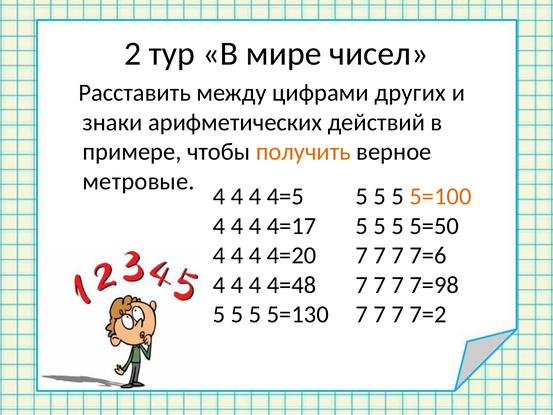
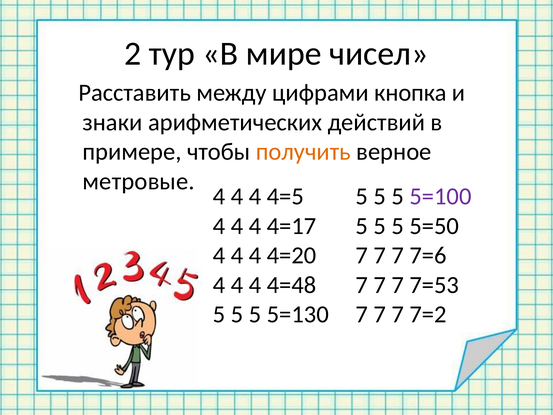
других: других -> кнопка (410, 93)
5=100 colour: orange -> purple (440, 196)
7=98: 7=98 -> 7=53 (434, 285)
